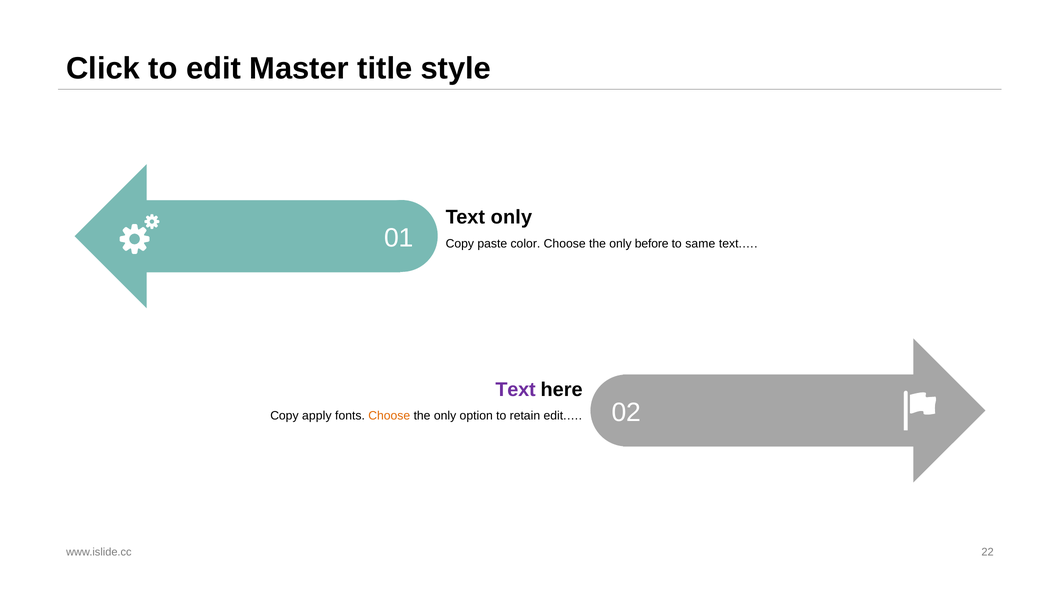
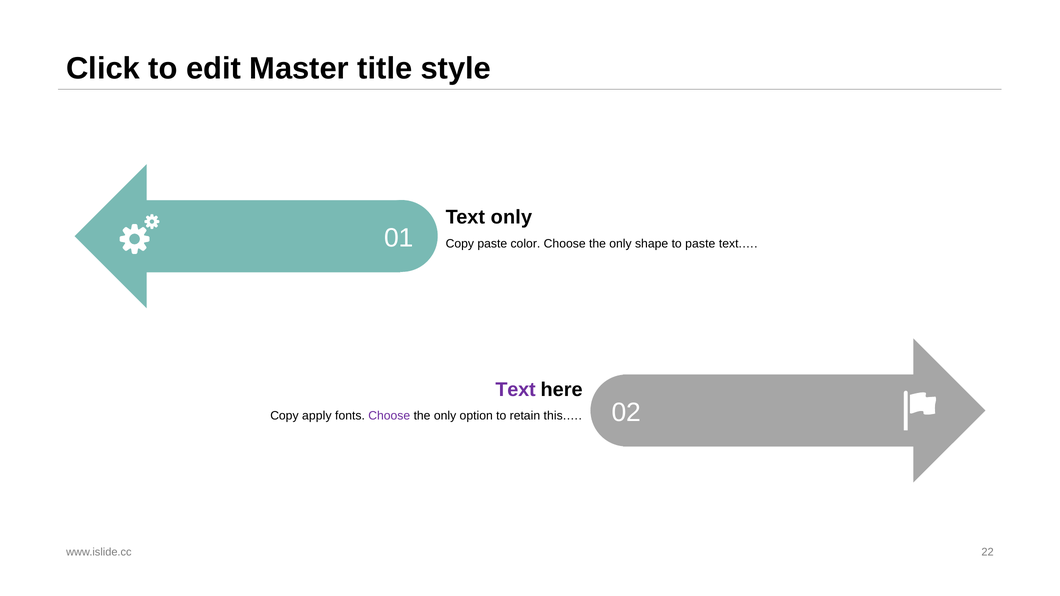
before: before -> shape (652, 244)
to same: same -> paste (700, 244)
Choose colour: orange -> purple (389, 416)
edit.…: edit.… -> this.… (563, 416)
